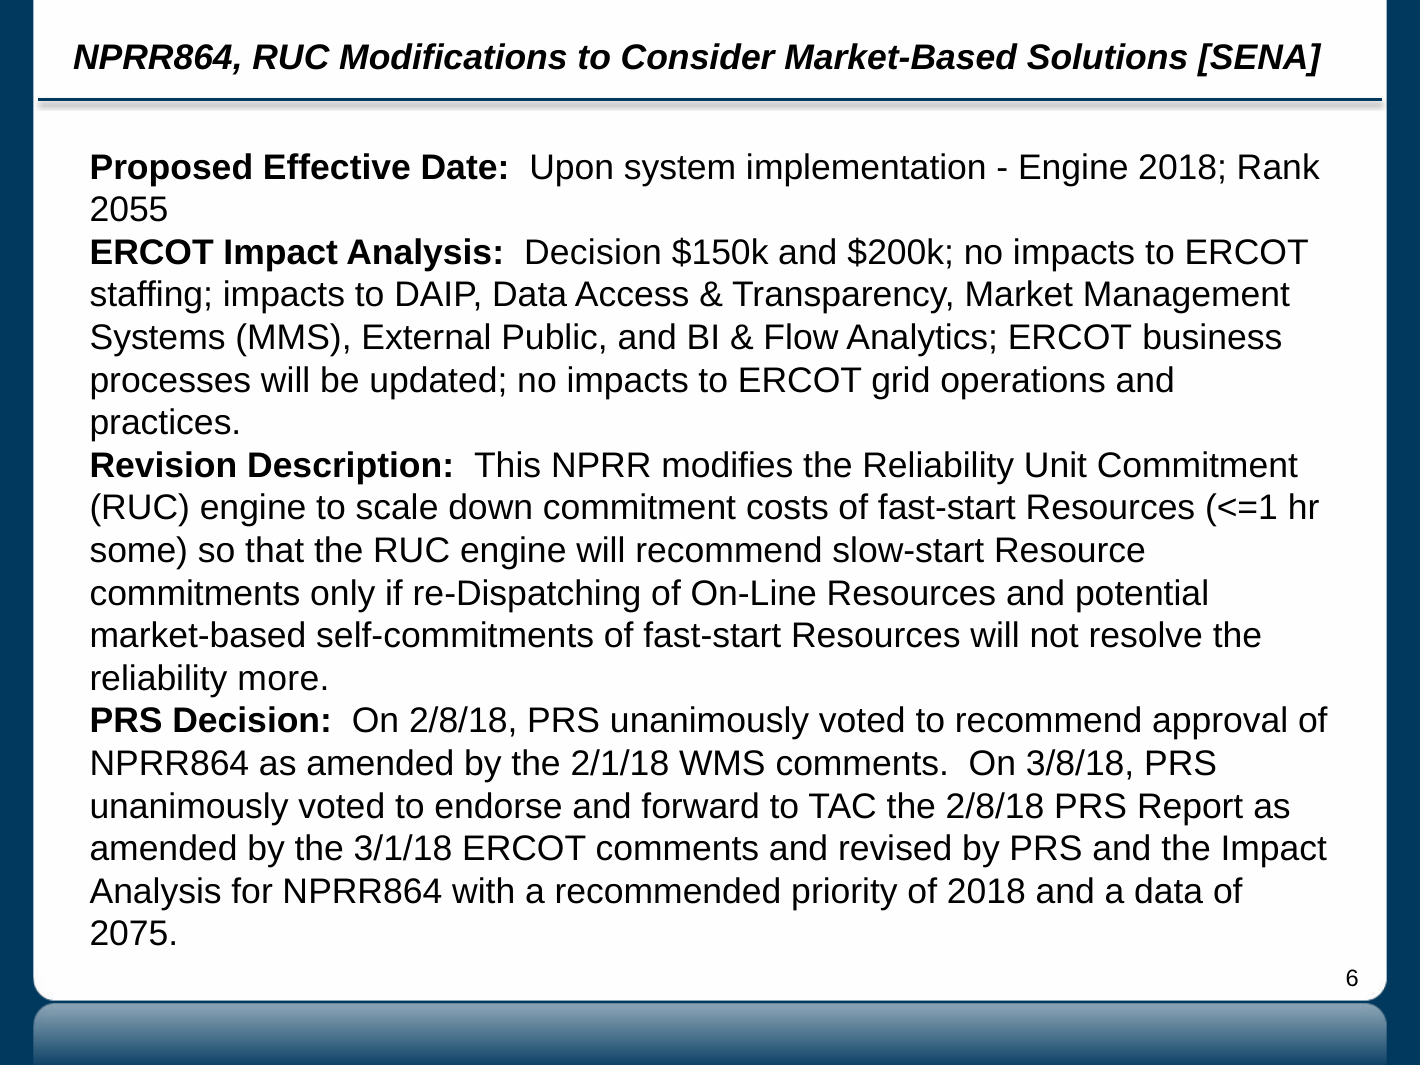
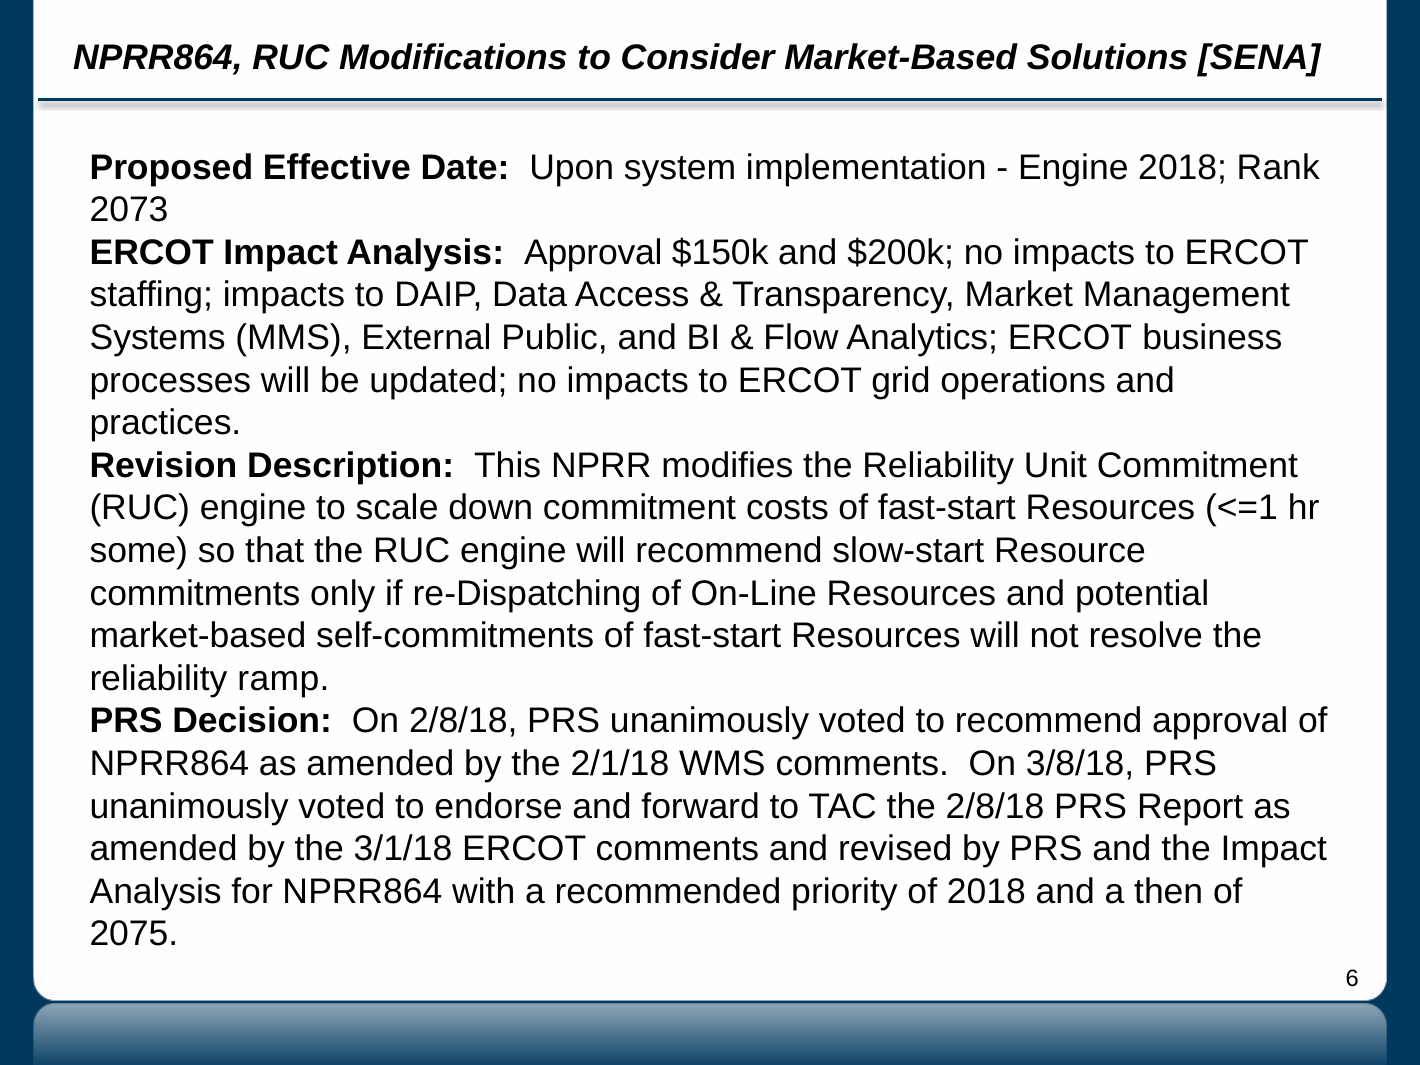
2055: 2055 -> 2073 (129, 210)
Analysis Decision: Decision -> Approval (593, 252)
more: more -> ramp (283, 678)
a data: data -> then (1169, 891)
